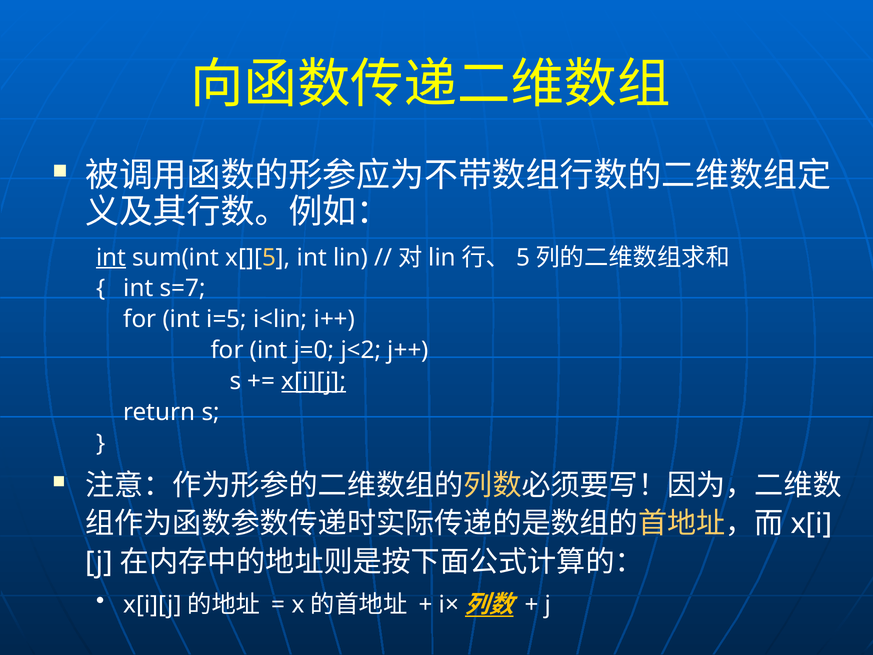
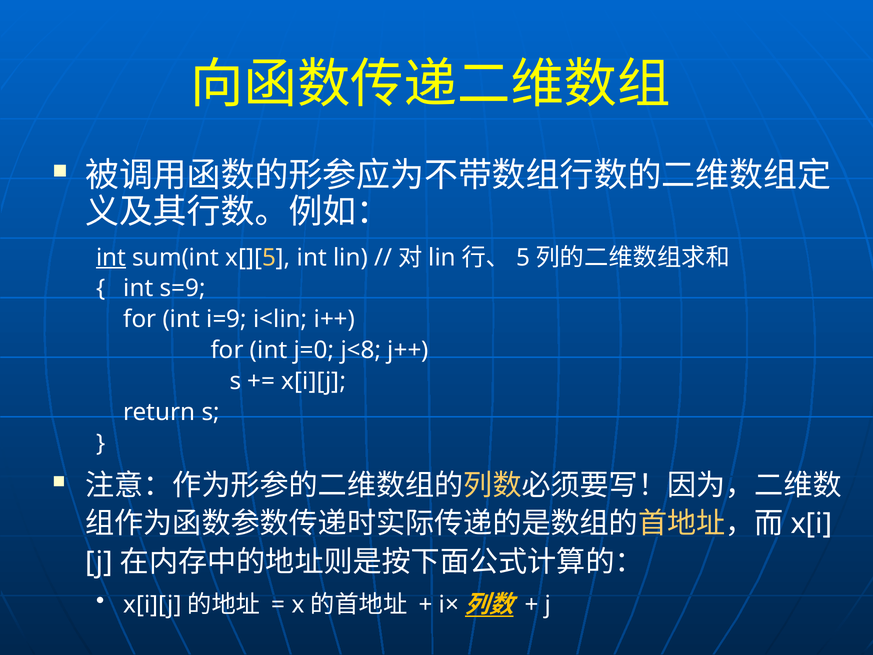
s=7: s=7 -> s=9 (183, 288)
i=5: i=5 -> i=9 (227, 319)
j<2: j<2 -> j<8 (361, 350)
x[i][j underline: present -> none (314, 381)
